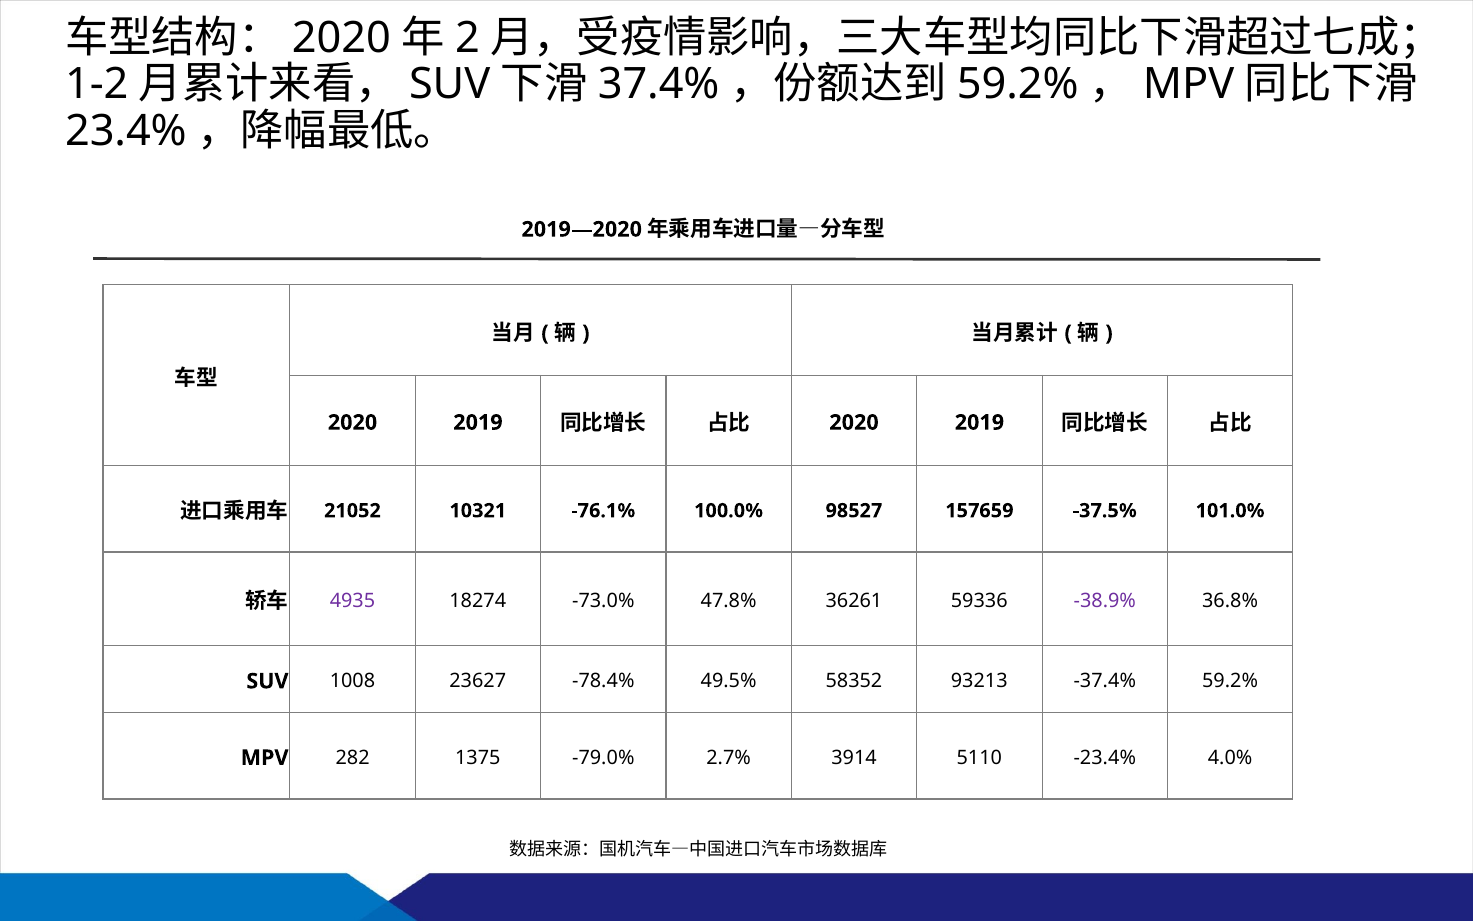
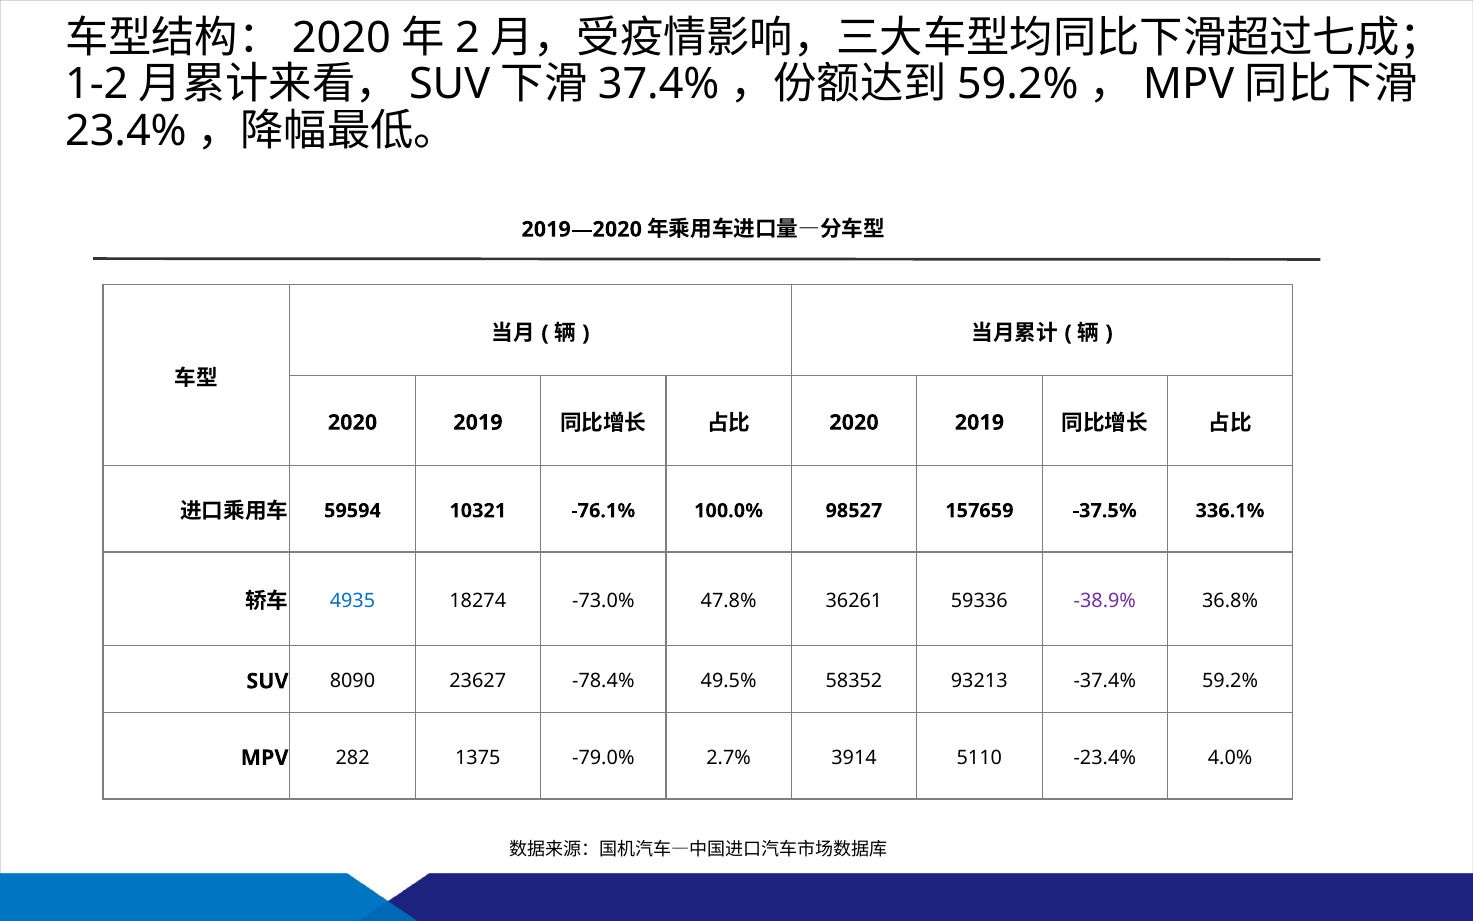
21052: 21052 -> 59594 (352, 511)
101.0%: 101.0% -> 336.1% (1230, 511)
4935 colour: purple -> blue (352, 600)
1008: 1008 -> 8090 (352, 681)
